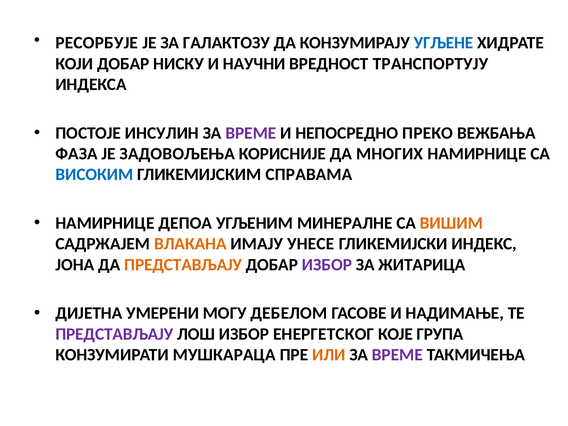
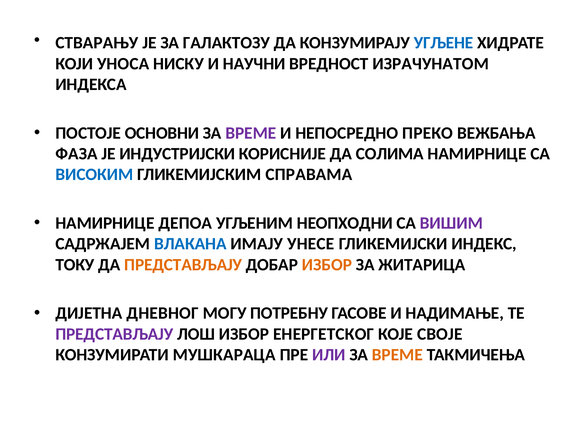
РЕСОРБУЈЕ: РЕСОРБУЈЕ -> СТВАРАЊУ (97, 43)
КОЈИ ДОБАР: ДОБАР -> УНОСА (123, 64)
ТРАНСПОРТУЈУ: ТРАНСПОРТУЈУ -> ИЗРАЧУНАТОМ (431, 64)
ИНСУЛИН: ИНСУЛИН -> ОСНОВНИ (162, 133)
ЗАДОВОЉЕЊА: ЗАДОВОЉЕЊА -> ИНДУСТРИЈСКИ (177, 154)
МНОГИХ: МНОГИХ -> СОЛИМА (390, 154)
МИНЕРАЛНЕ: МИНЕРАЛНЕ -> НЕОПХОДНИ (345, 223)
ВИШИМ colour: orange -> purple (451, 223)
ВЛАКАНА colour: orange -> blue (190, 244)
ЈОНА: ЈОНА -> ТОКУ (75, 265)
ИЗБОР colour: purple -> orange (327, 265)
УМЕРЕНИ: УМЕРЕНИ -> ДНЕВНОГ (163, 313)
ДЕБЕЛОМ: ДЕБЕЛОМ -> ПОТРЕБНУ (289, 313)
ГРУПА: ГРУПА -> СВОЈЕ (440, 334)
ИЛИ colour: orange -> purple (329, 355)
ВРЕМЕ colour: purple -> orange (397, 355)
